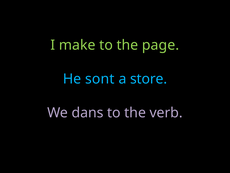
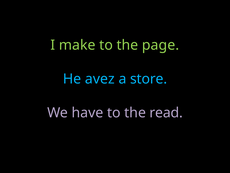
sont: sont -> avez (100, 79)
dans: dans -> have (87, 112)
verb: verb -> read (166, 112)
